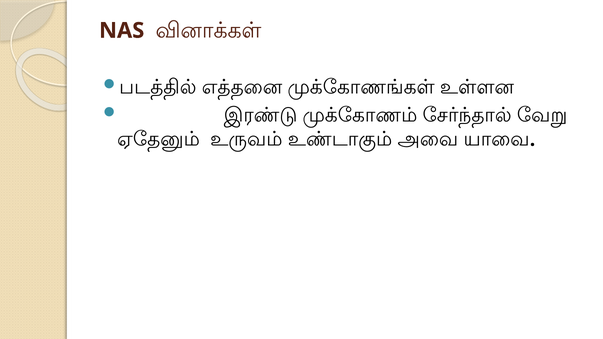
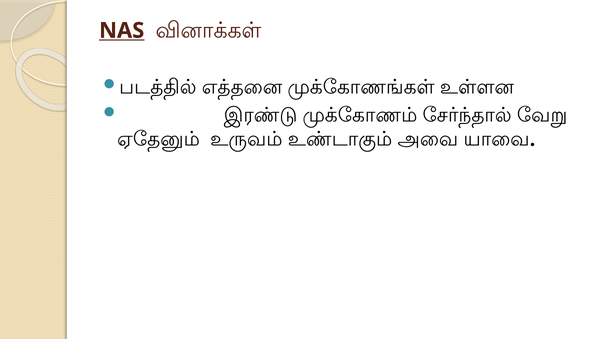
NAS underline: none -> present (122, 31)
